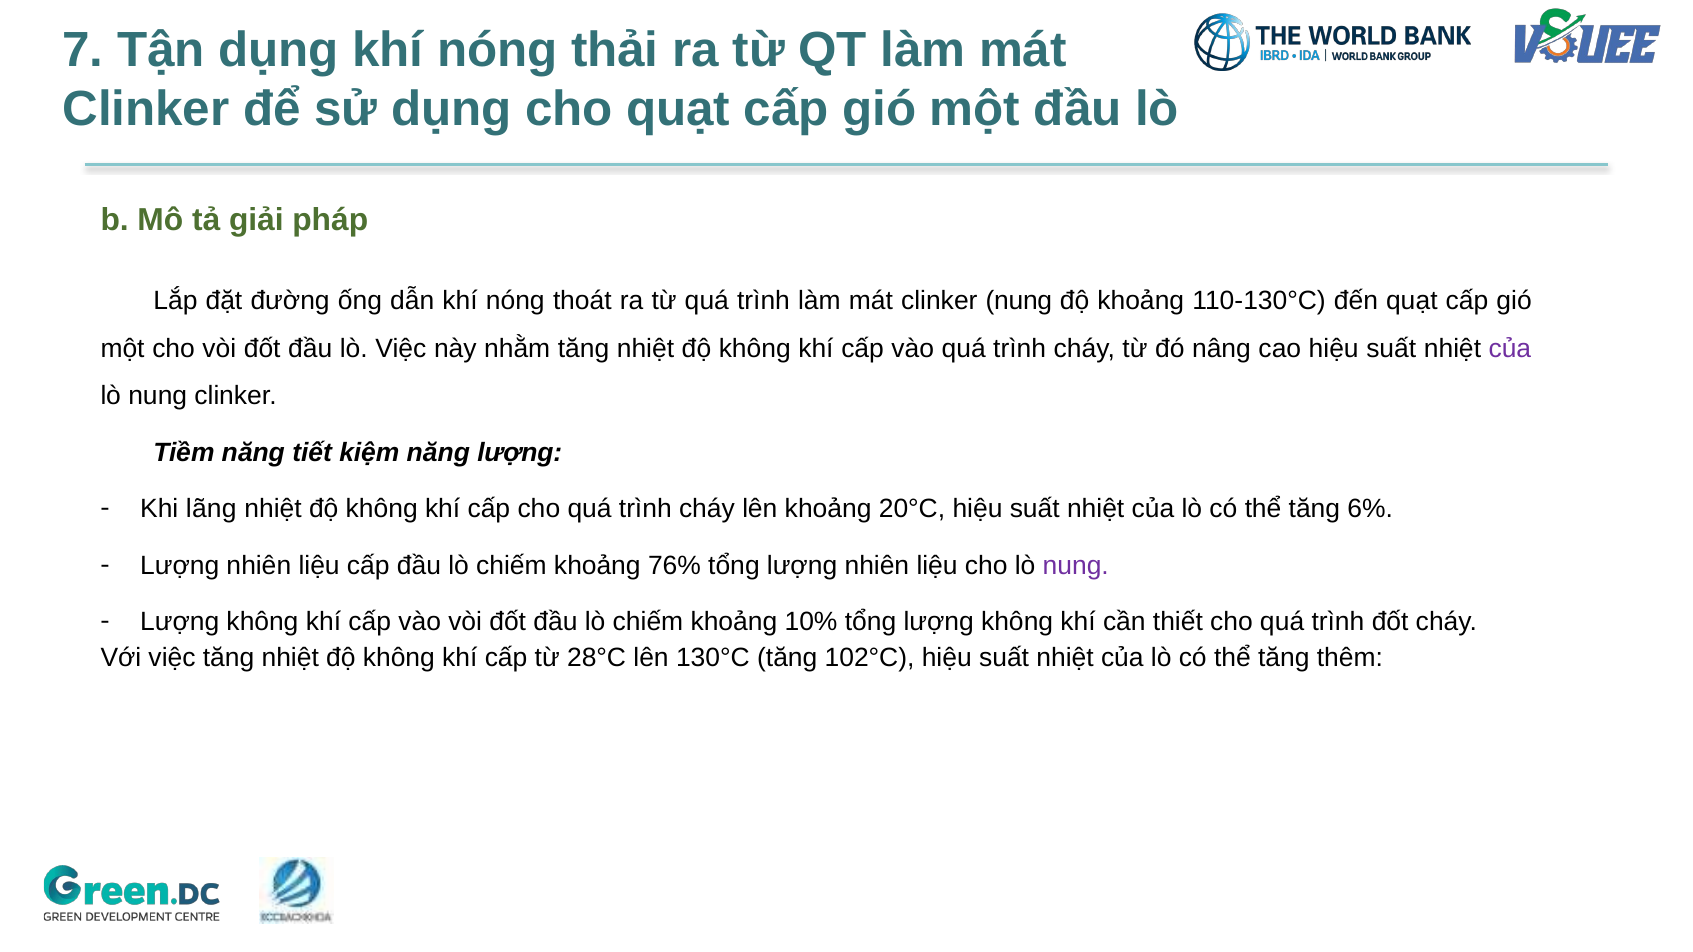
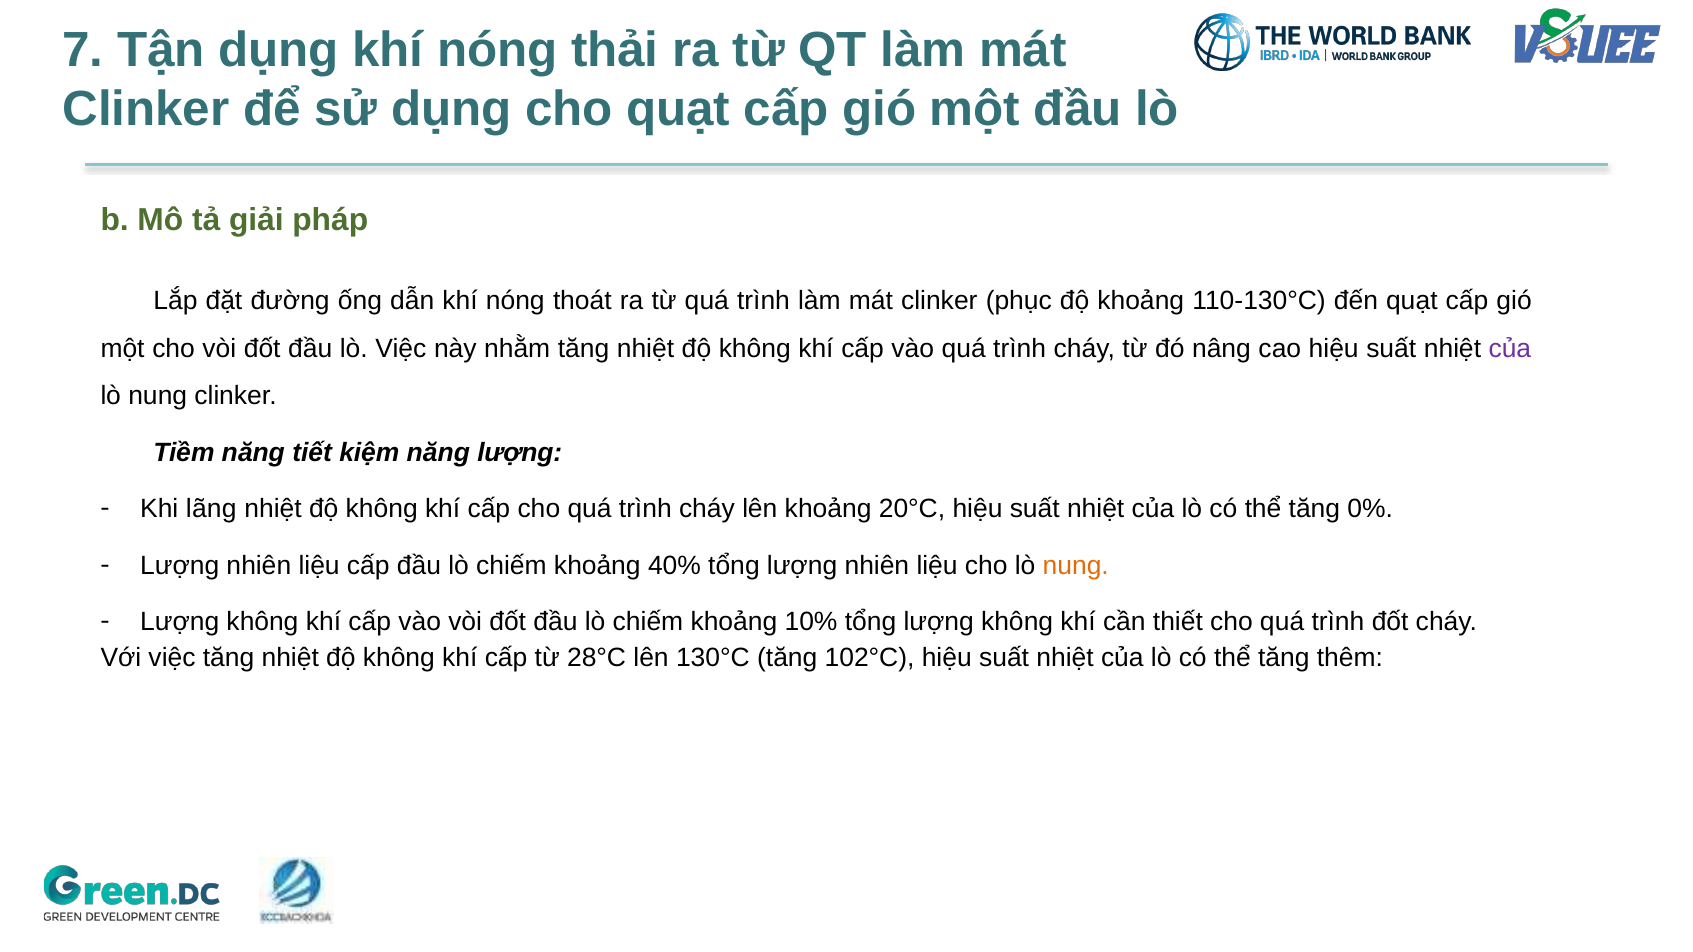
clinker nung: nung -> phục (1019, 301)
6%: 6% -> 0% (1370, 509)
76%: 76% -> 40% (674, 566)
nung colour: purple -> orange (1076, 566)
